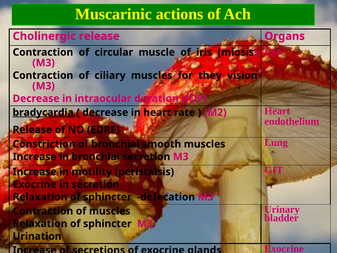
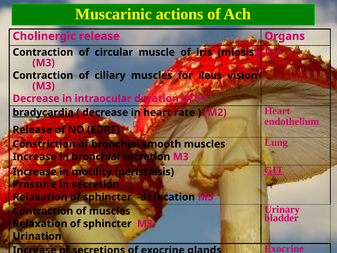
they: they -> ileus (210, 75)
GIT underline: none -> present (274, 170)
Exocrine: Exocrine -> Pressure (35, 184)
